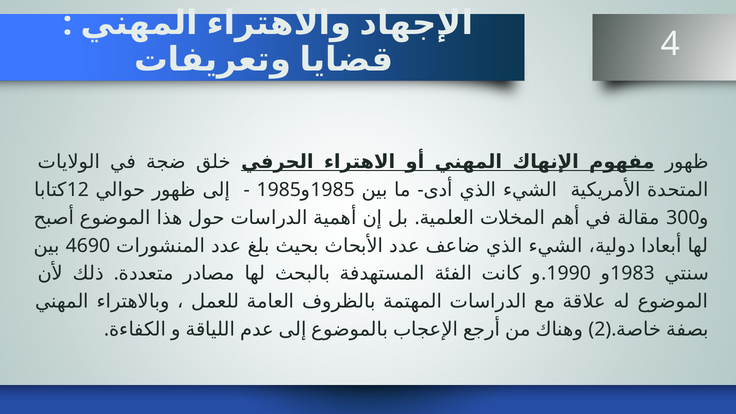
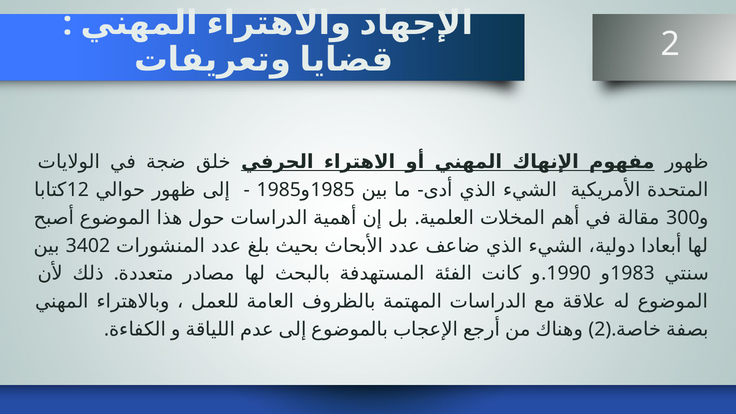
4: 4 -> 2 (670, 44)
4690: 4690 -> 3402 (88, 246)
